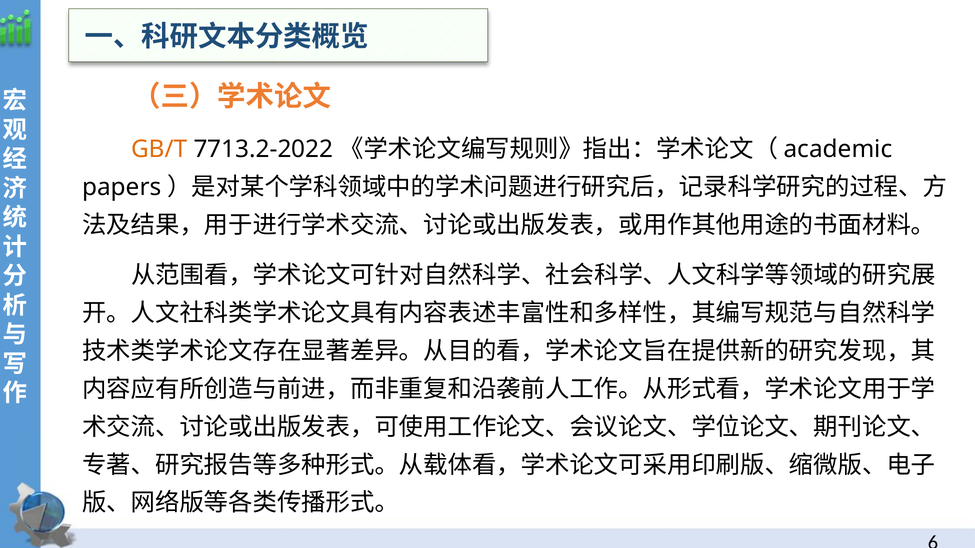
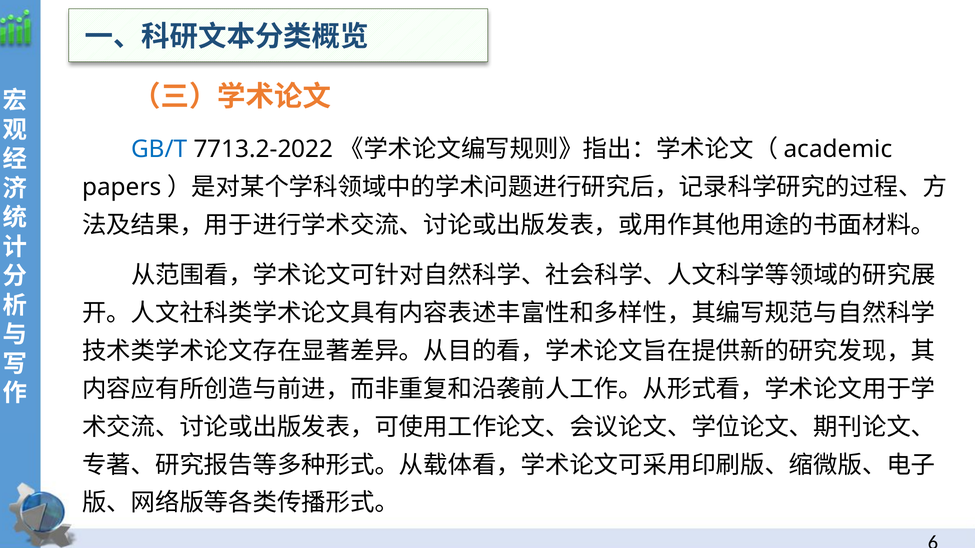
GB/T colour: orange -> blue (159, 149)
